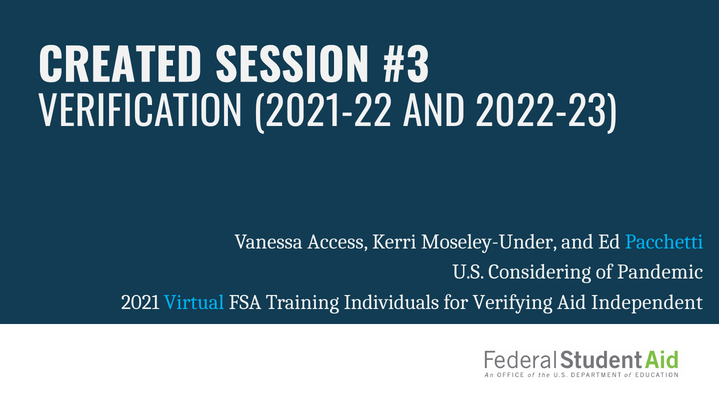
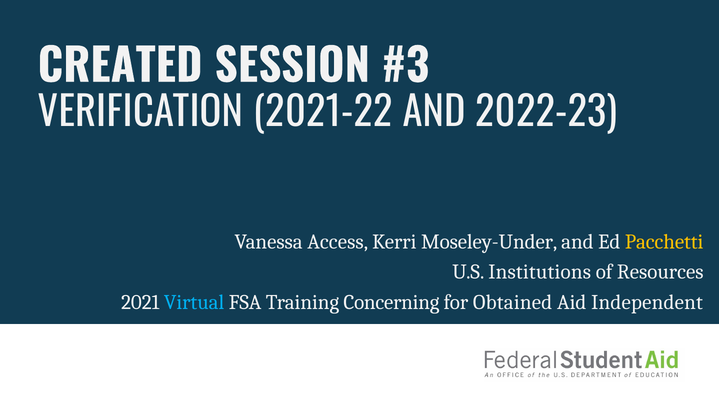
Pacchetti colour: light blue -> yellow (664, 242)
Considering: Considering -> Institutions (540, 272)
Pandemic: Pandemic -> Resources (660, 272)
Individuals: Individuals -> Concerning (391, 302)
Verifying: Verifying -> Obtained (513, 302)
